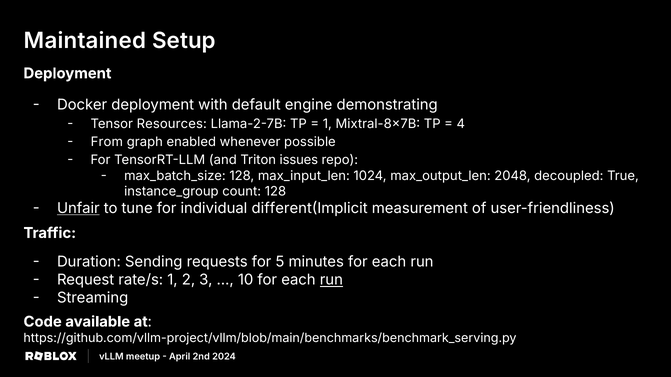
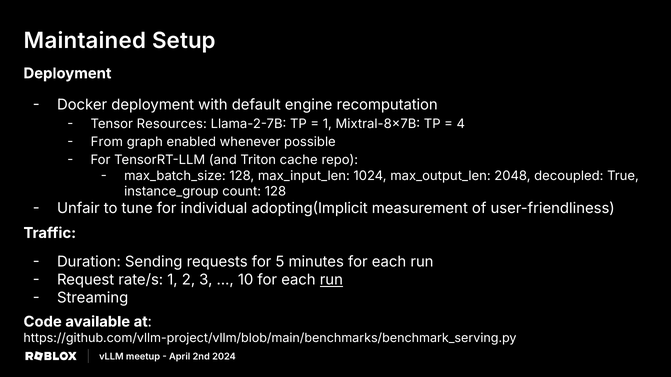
demonstrating: demonstrating -> recomputation (387, 105)
issues: issues -> cache (299, 160)
Unfair underline: present -> none (78, 209)
different(Implicit: different(Implicit -> adopting(Implicit (310, 209)
